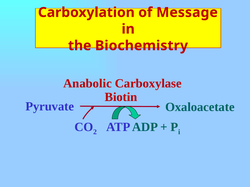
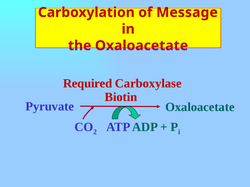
the Biochemistry: Biochemistry -> Oxaloacetate (142, 46)
Anabolic: Anabolic -> Required (88, 84)
